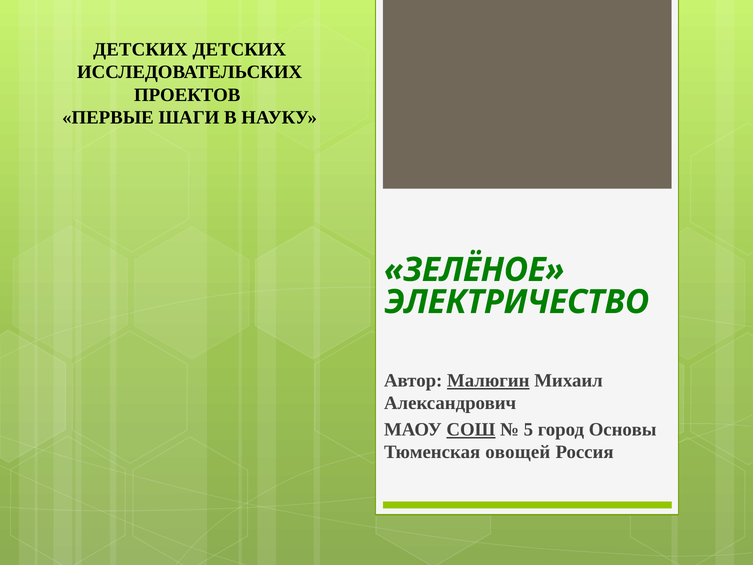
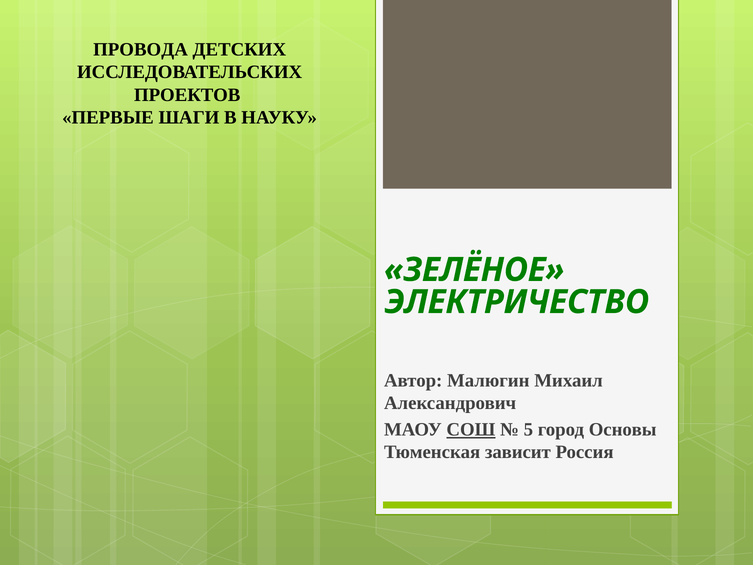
ДЕТСКИХ: ДЕТСКИХ -> ПРОВОДА (140, 50)
Малюгин underline: present -> none (488, 380)
овощей: овощей -> зависит (518, 452)
